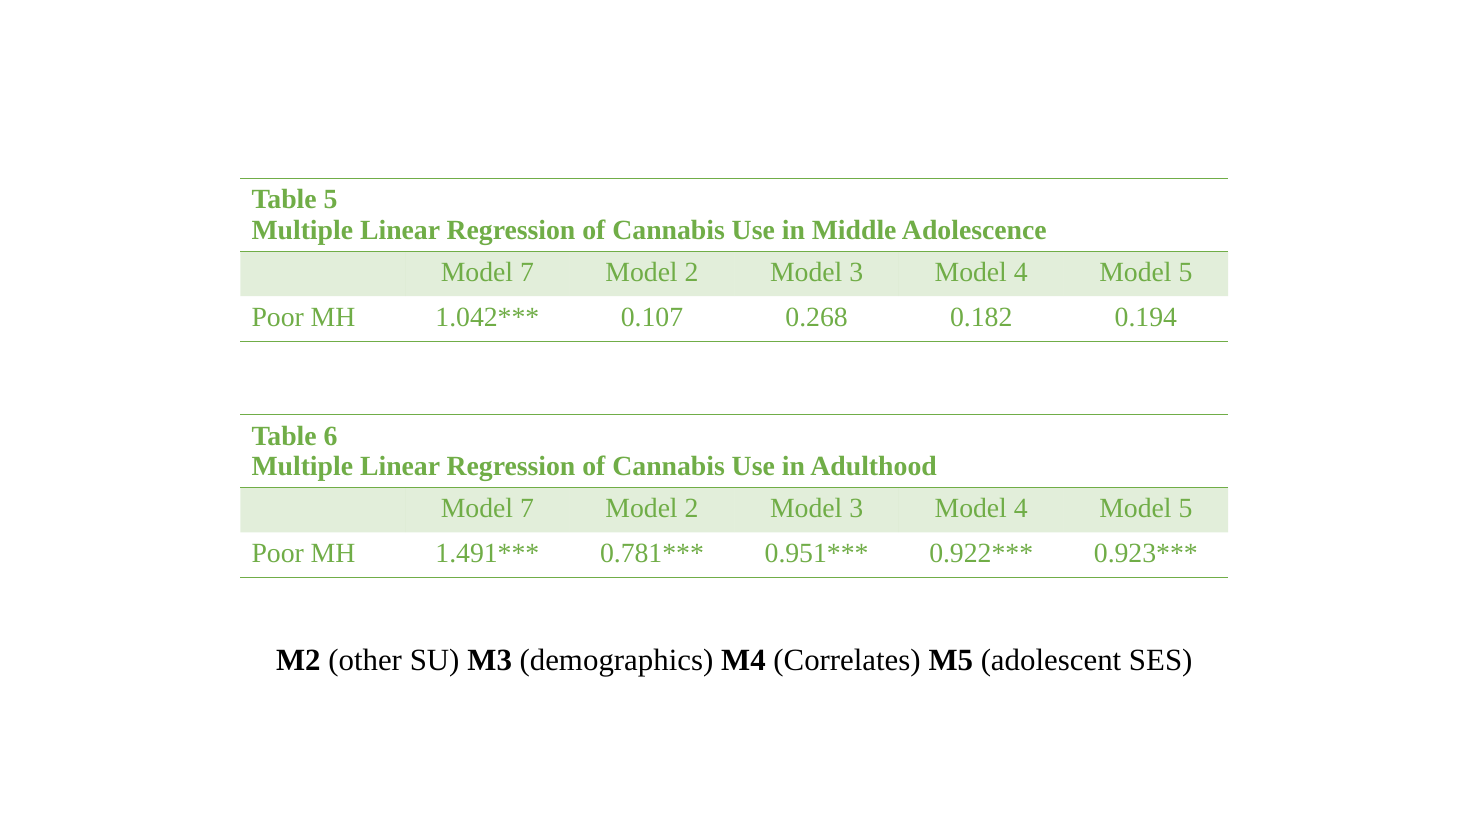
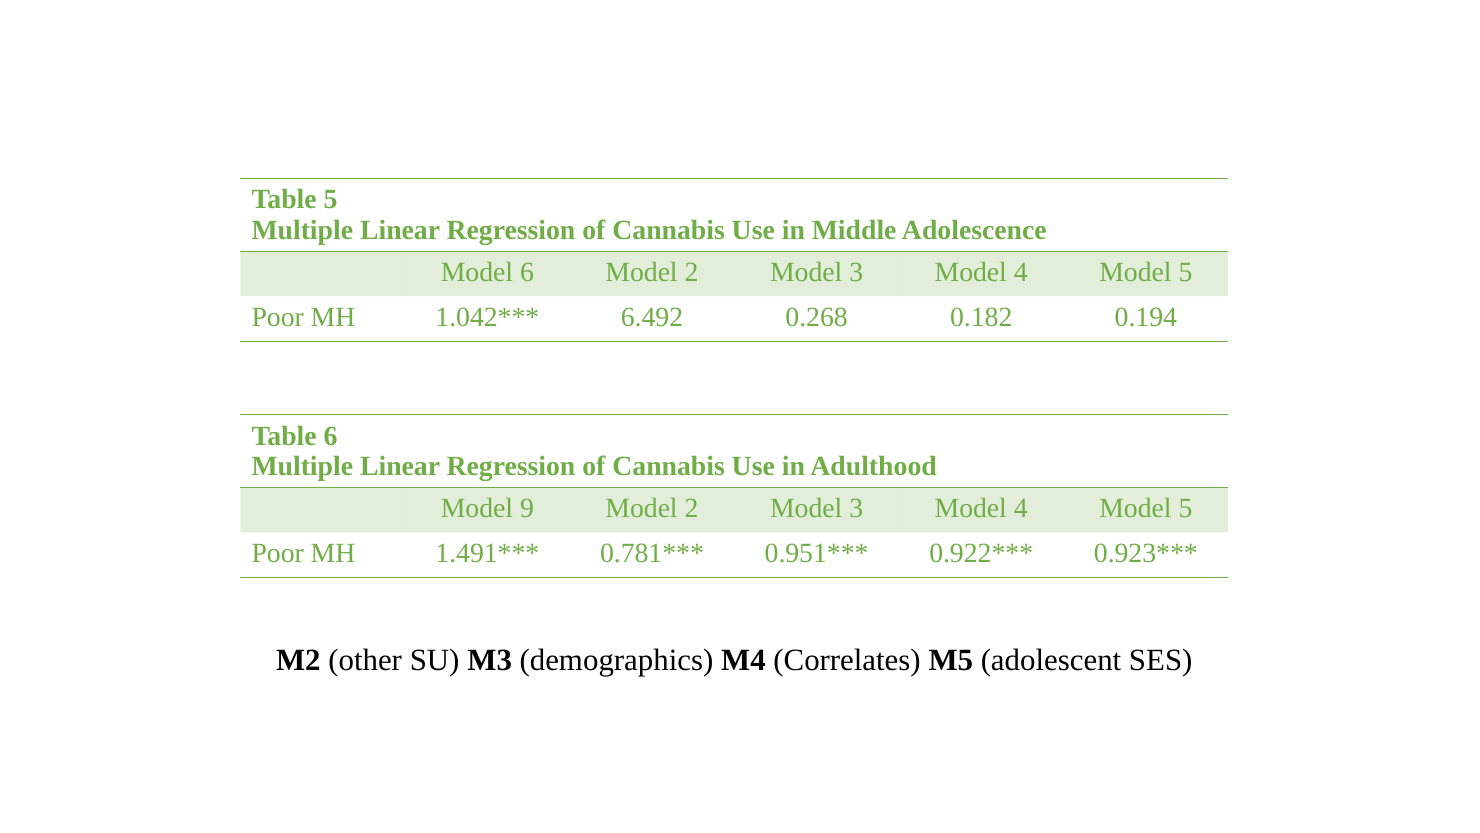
7: 7 -> 6 (527, 272)
0.107: 0.107 -> 6.492 (652, 317)
7: 7 -> 9 (527, 508)
